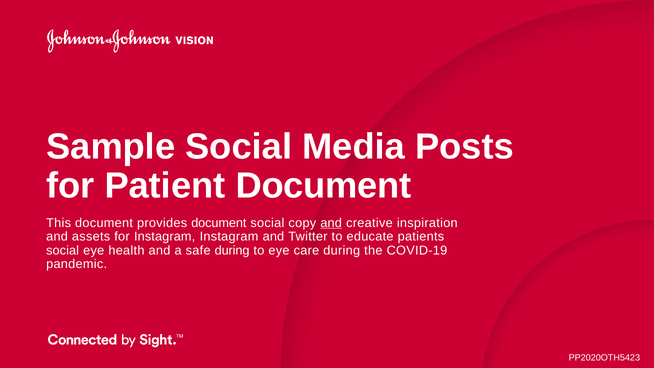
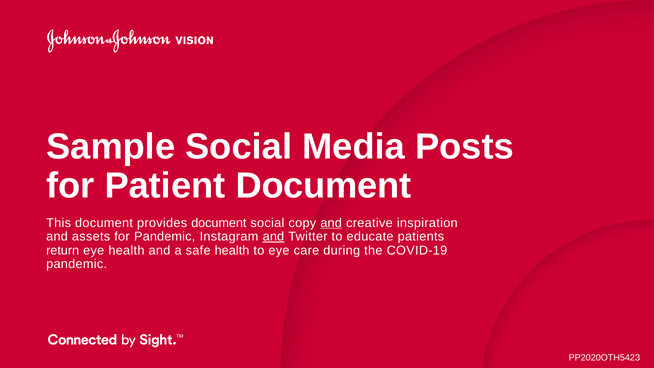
for Instagram: Instagram -> Pandemic (165, 237)
and underline: none -> present (273, 237)
social: social -> return (63, 250)
safe during: during -> health (232, 250)
